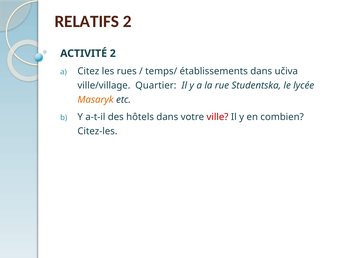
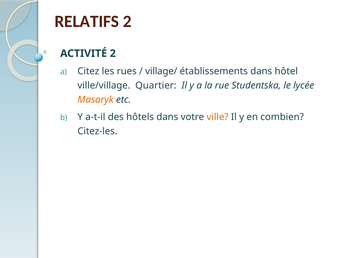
temps/: temps/ -> village/ (161, 71)
učiva: učiva -> hôtel (286, 71)
ville colour: red -> orange (218, 117)
